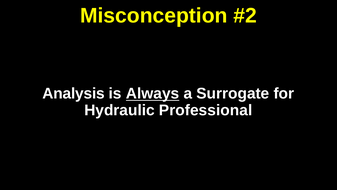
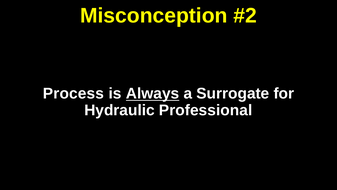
Analysis: Analysis -> Process (73, 93)
